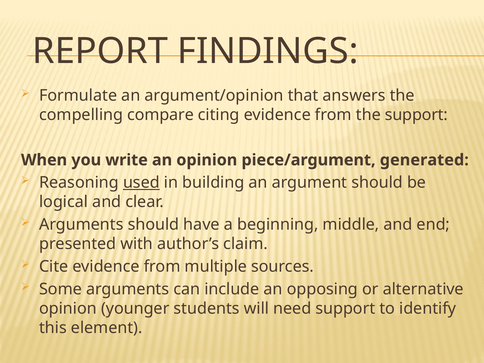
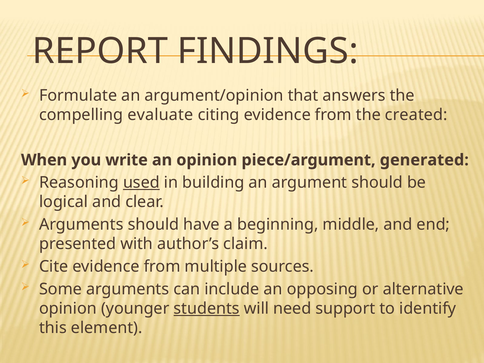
compare: compare -> evaluate (160, 115)
the support: support -> created (416, 115)
students underline: none -> present (207, 308)
